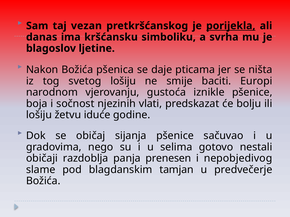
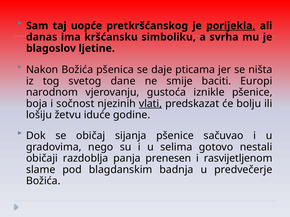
vezan: vezan -> uopće (87, 26)
svetog lošiju: lošiju -> dane (123, 81)
vlati underline: none -> present (150, 104)
nepobjedivog: nepobjedivog -> rasvijetljenom (238, 159)
tamjan: tamjan -> badnja (176, 170)
